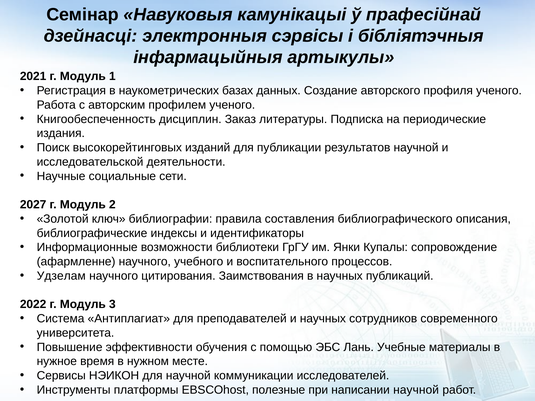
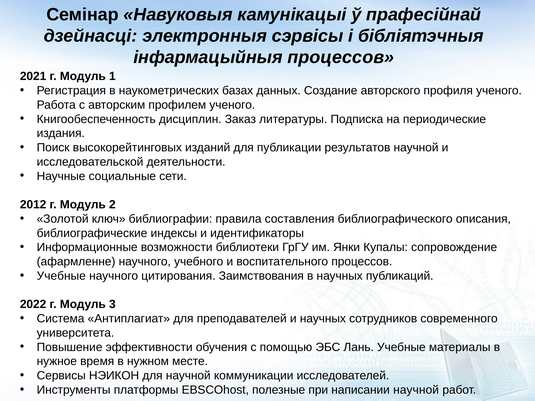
інфармацыйныя артыкулы: артыкулы -> процессов (341, 57)
2027: 2027 -> 2012 (33, 205)
Удзелам: Удзелам -> Учебные (61, 276)
